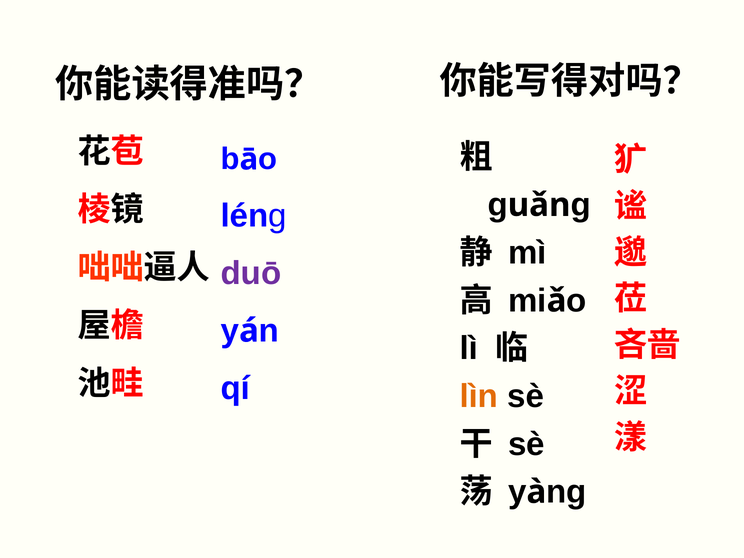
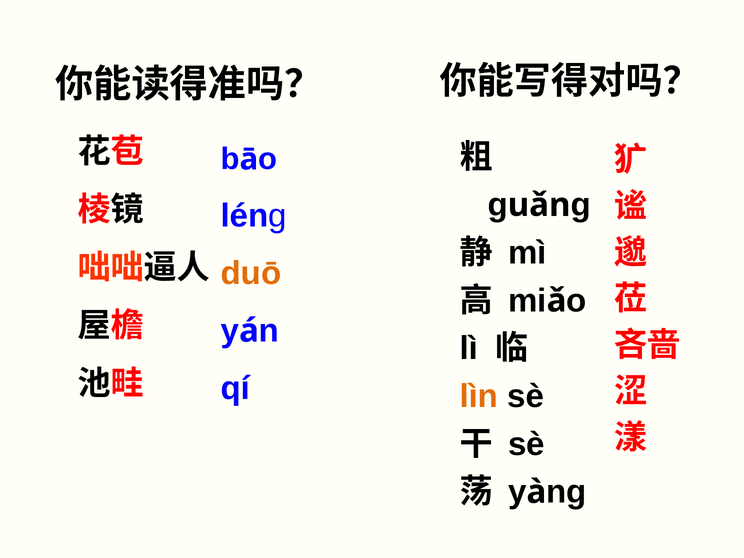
duō colour: purple -> orange (251, 273)
